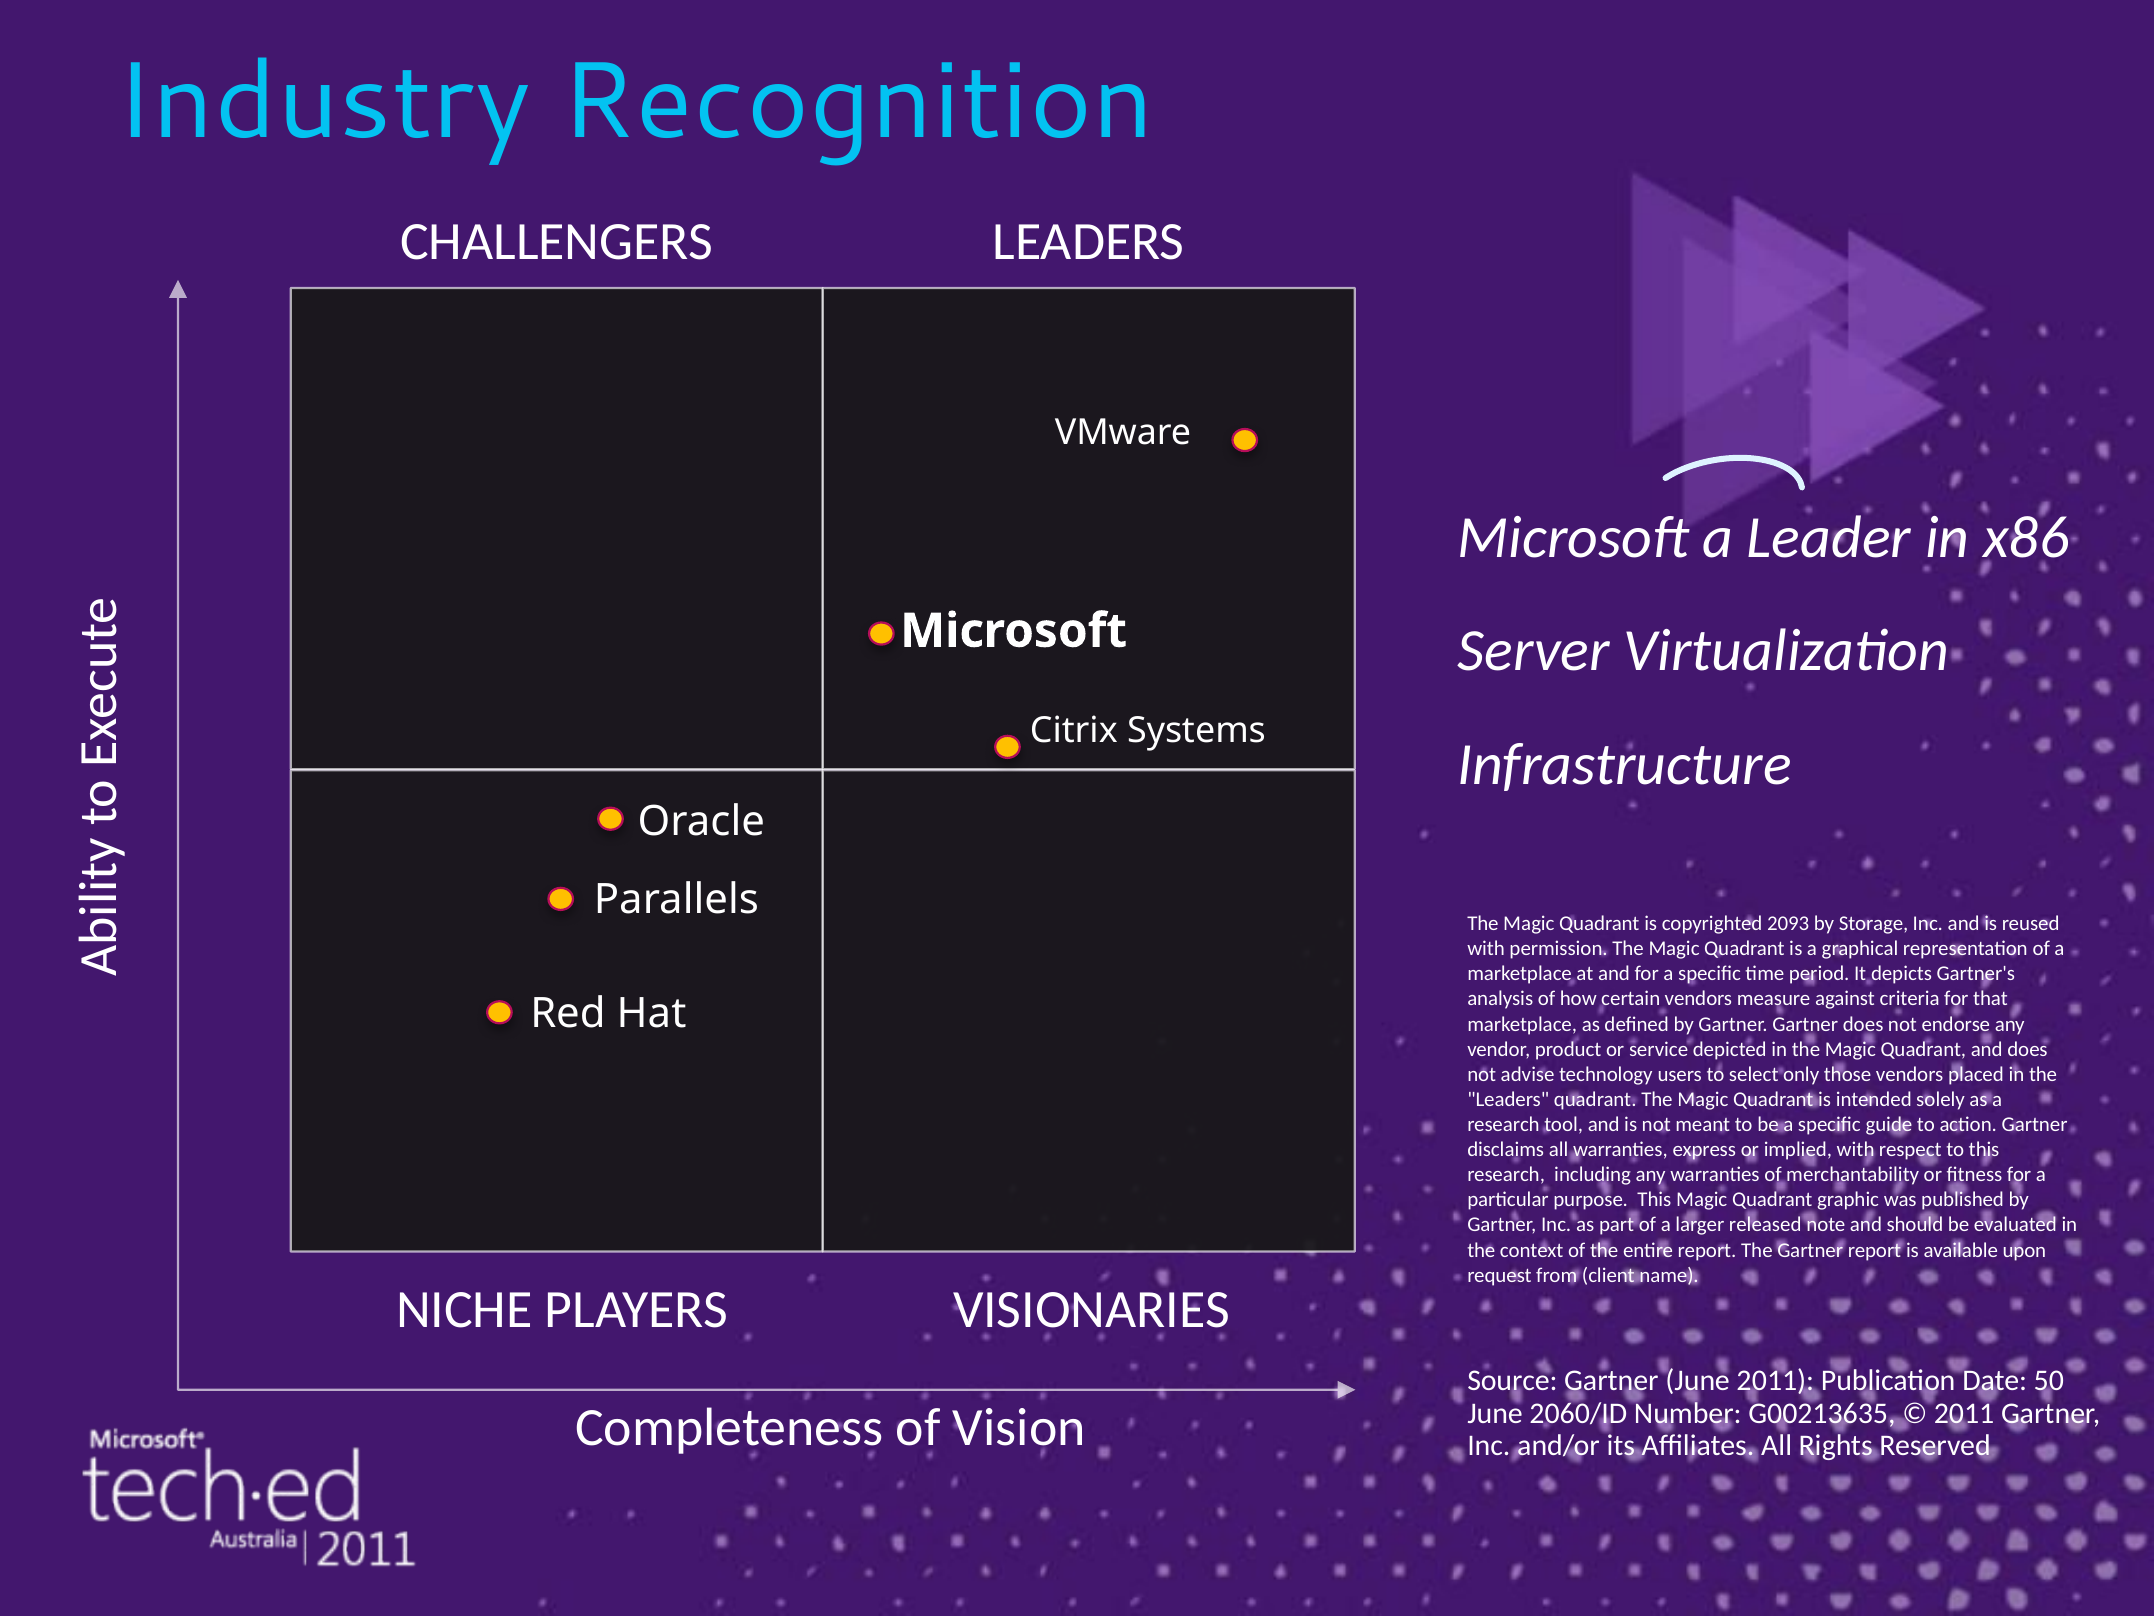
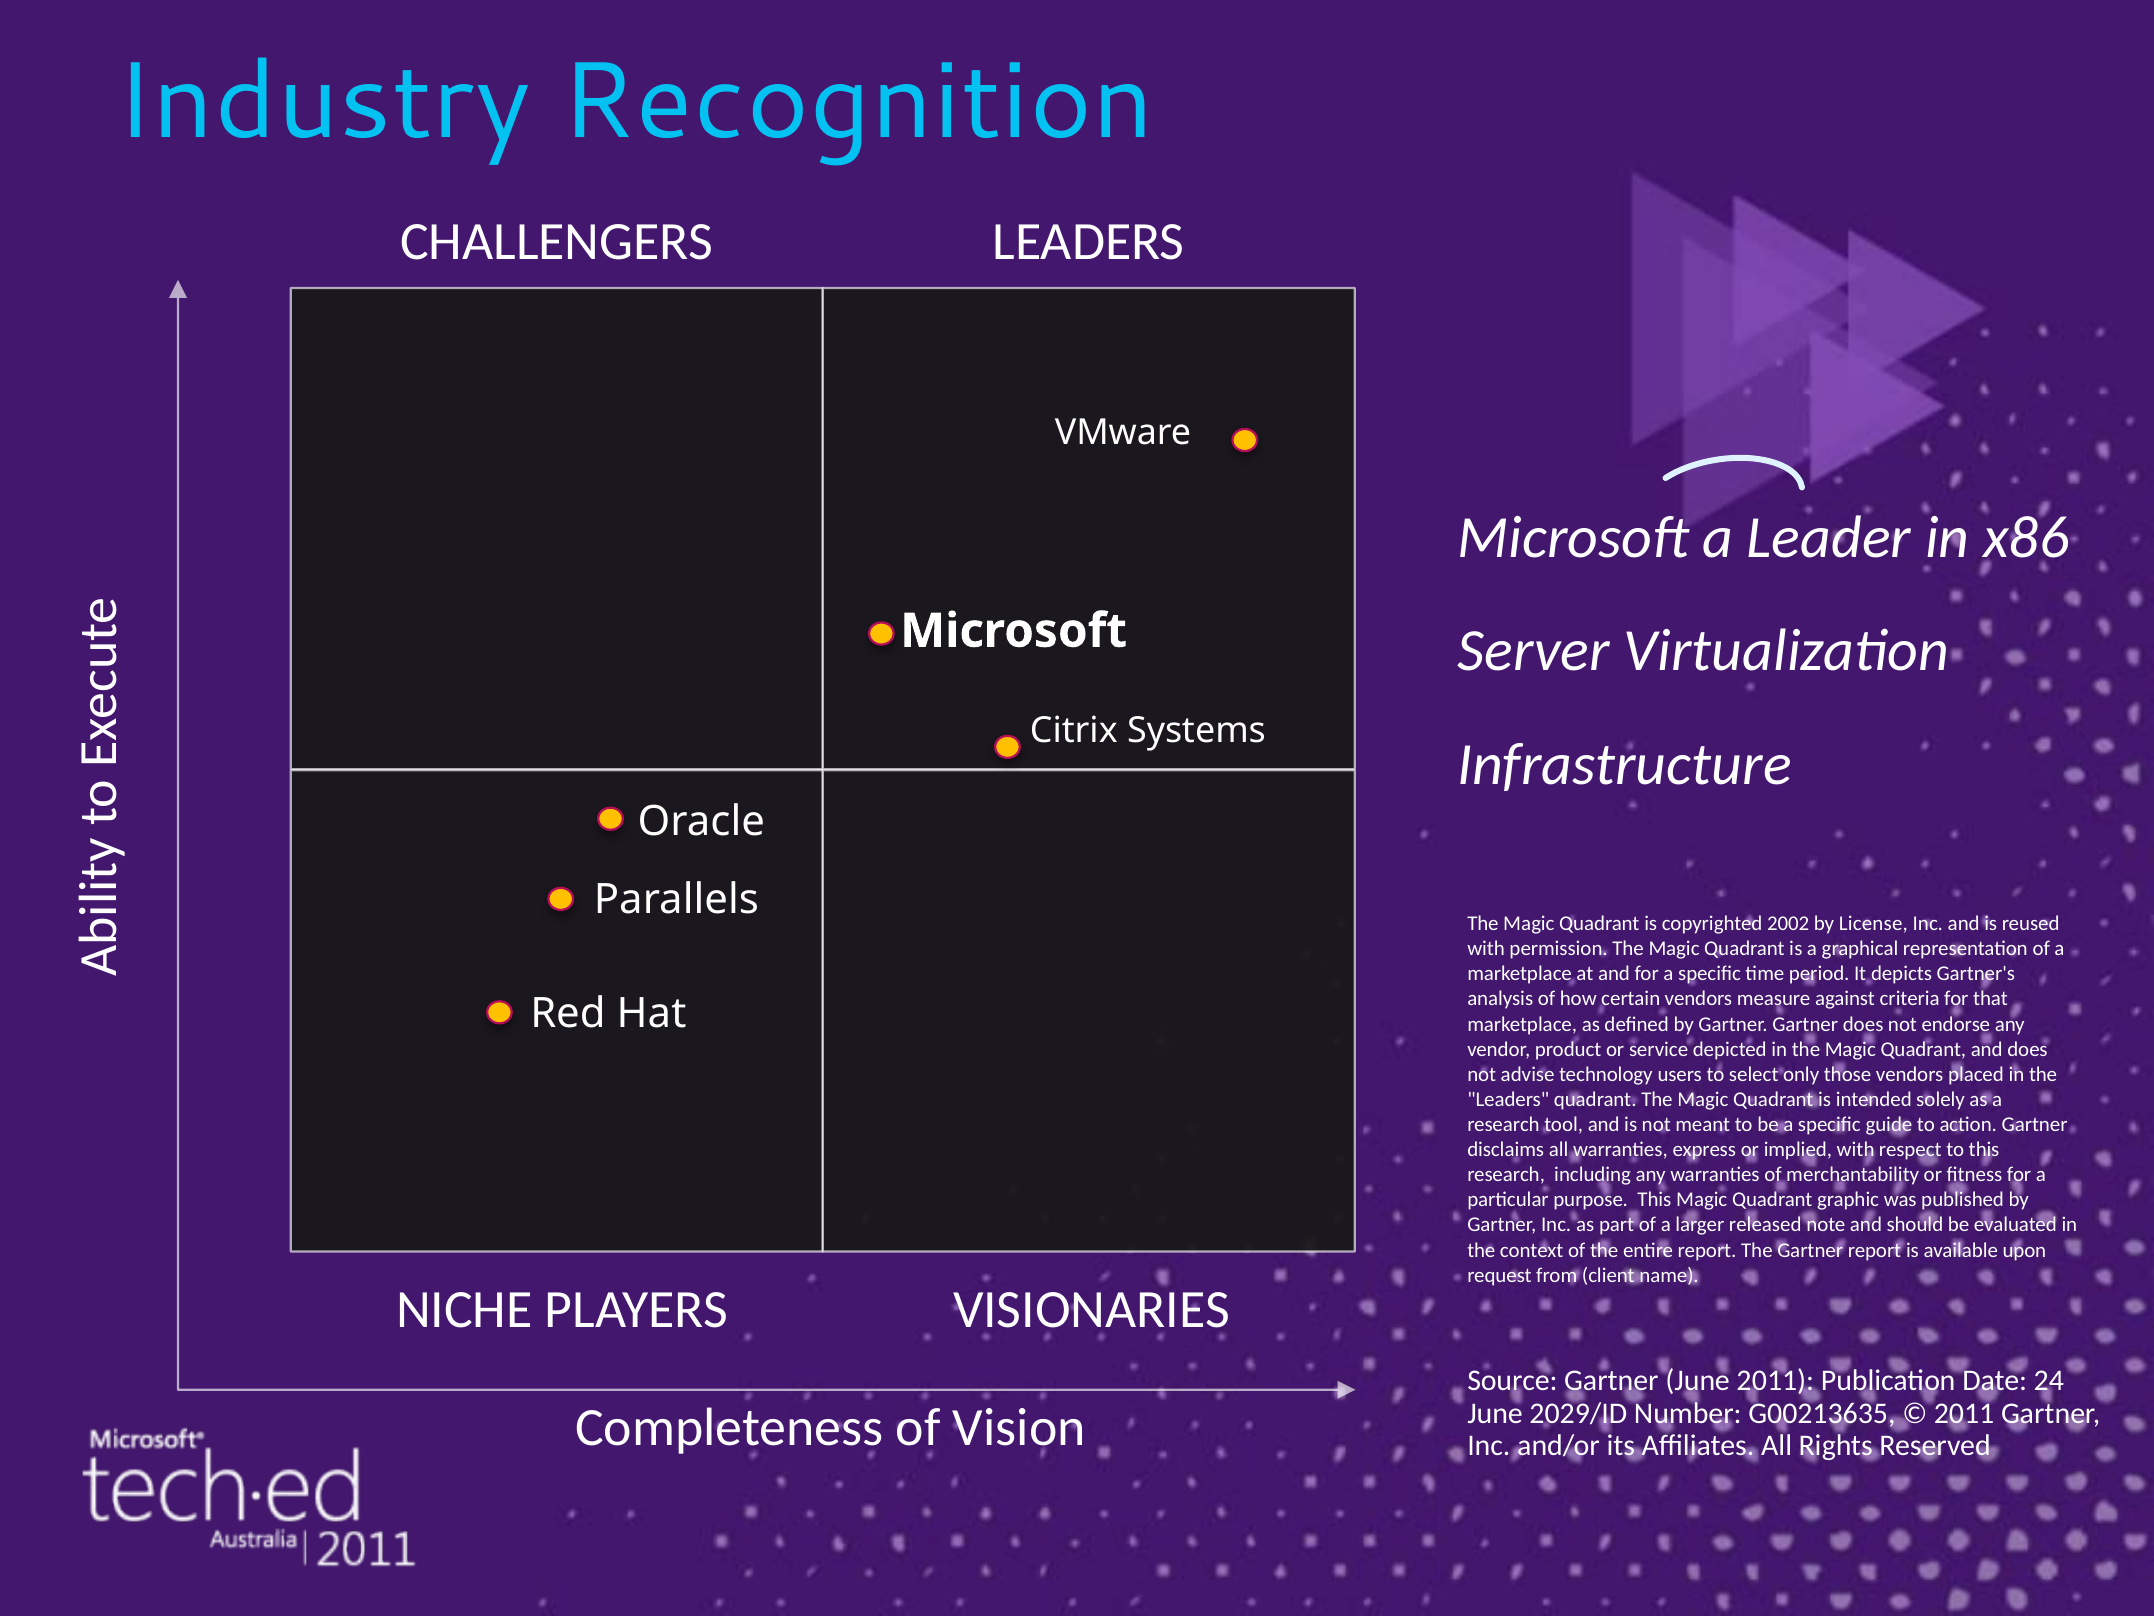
2093: 2093 -> 2002 (1788, 923)
Storage: Storage -> License (1873, 923)
50: 50 -> 24 (2049, 1381)
2060/ID: 2060/ID -> 2029/ID (1578, 1413)
